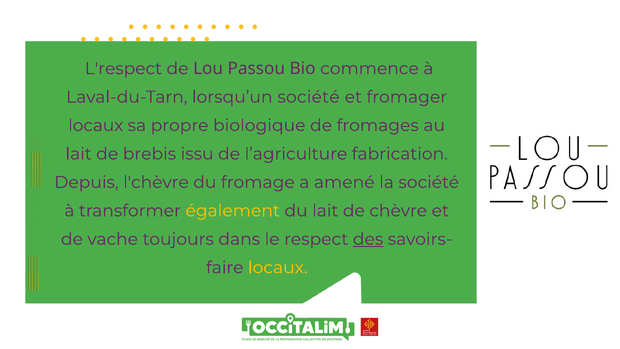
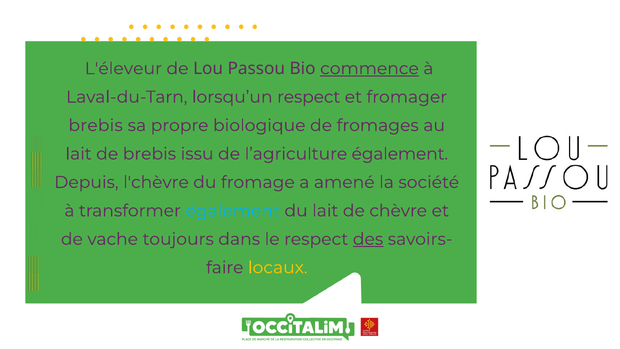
L'respect: L'respect -> L'éleveur (123, 69)
commence underline: none -> present (369, 69)
lorsqu’un société: société -> respect (309, 97)
locaux: locaux -> brebis (96, 125)
l’agriculture fabrication: fabrication -> également (400, 154)
également colour: yellow -> light blue (233, 211)
